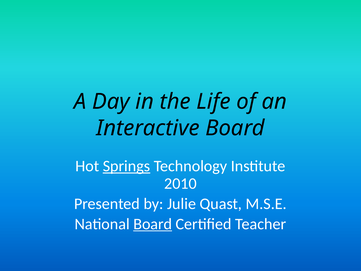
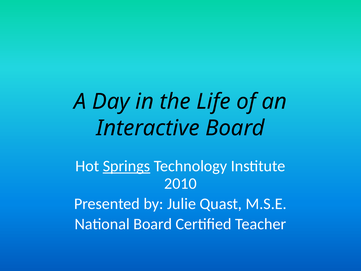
Board underline: present -> none (153, 224)
